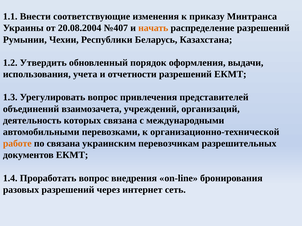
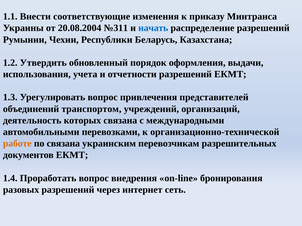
№407: №407 -> №311 (116, 28)
начать colour: orange -> blue (153, 28)
взаимозачета: взаимозачета -> транспортом (91, 109)
